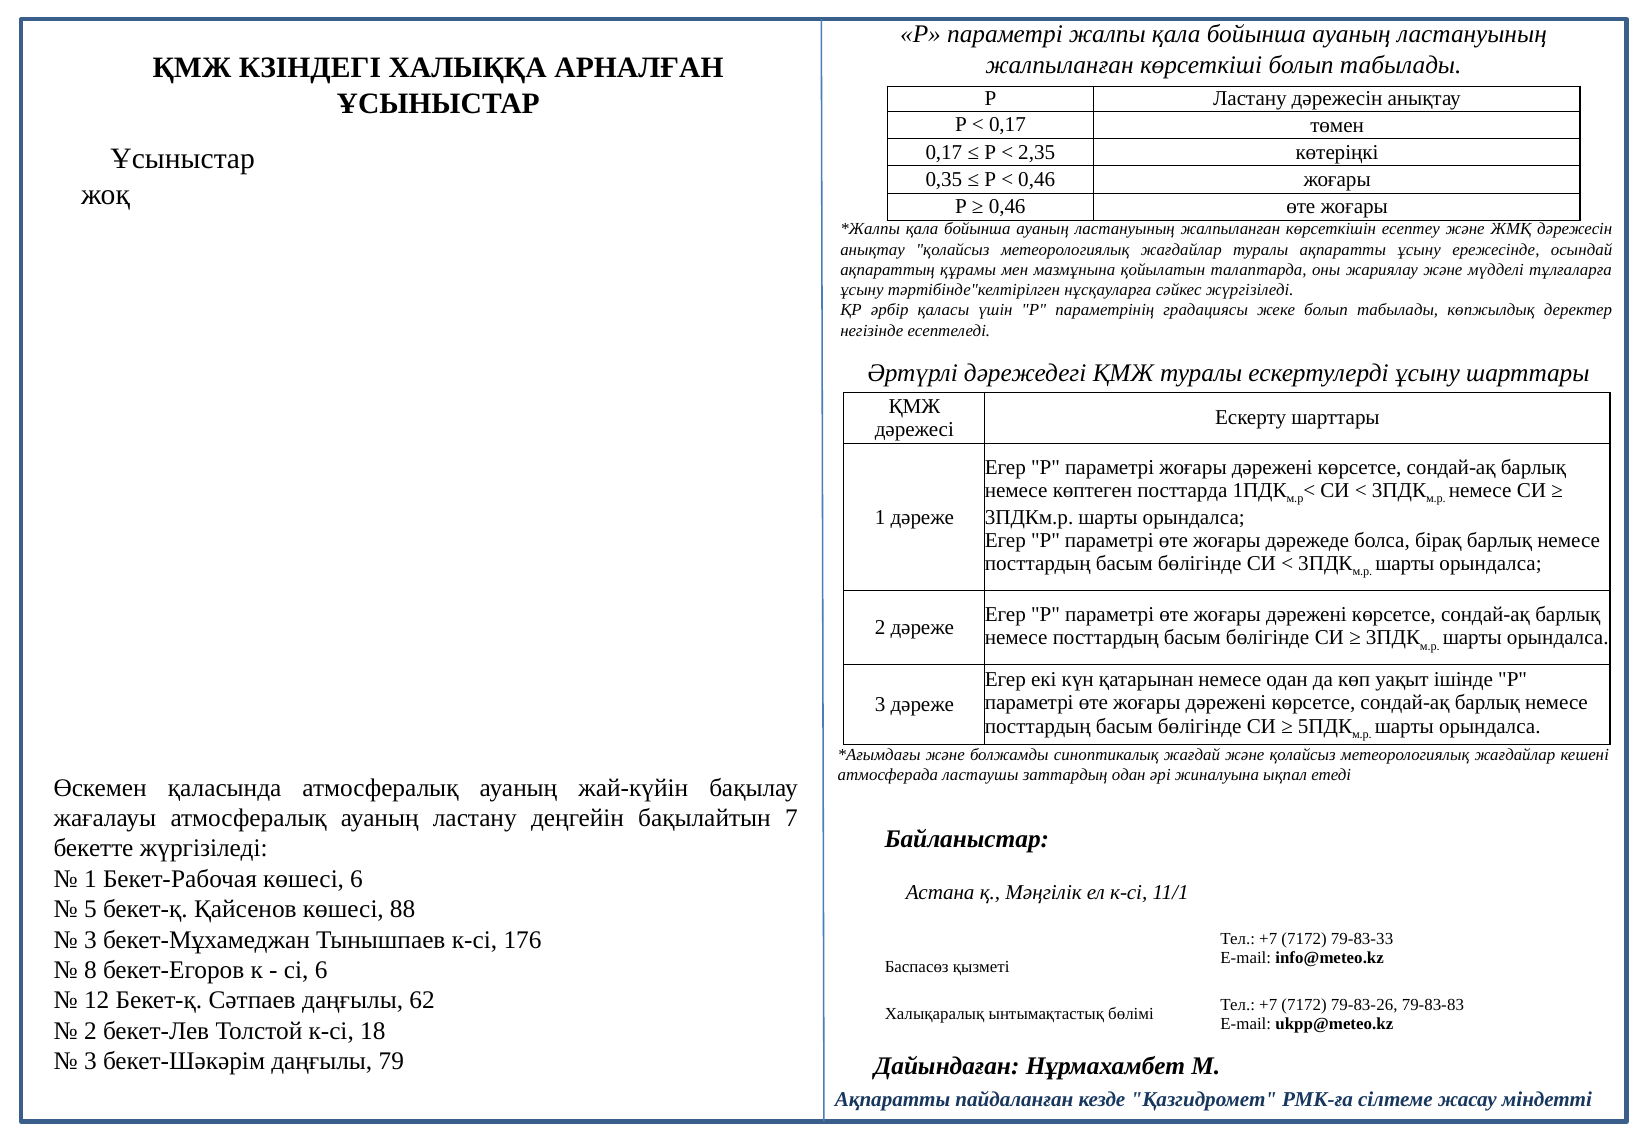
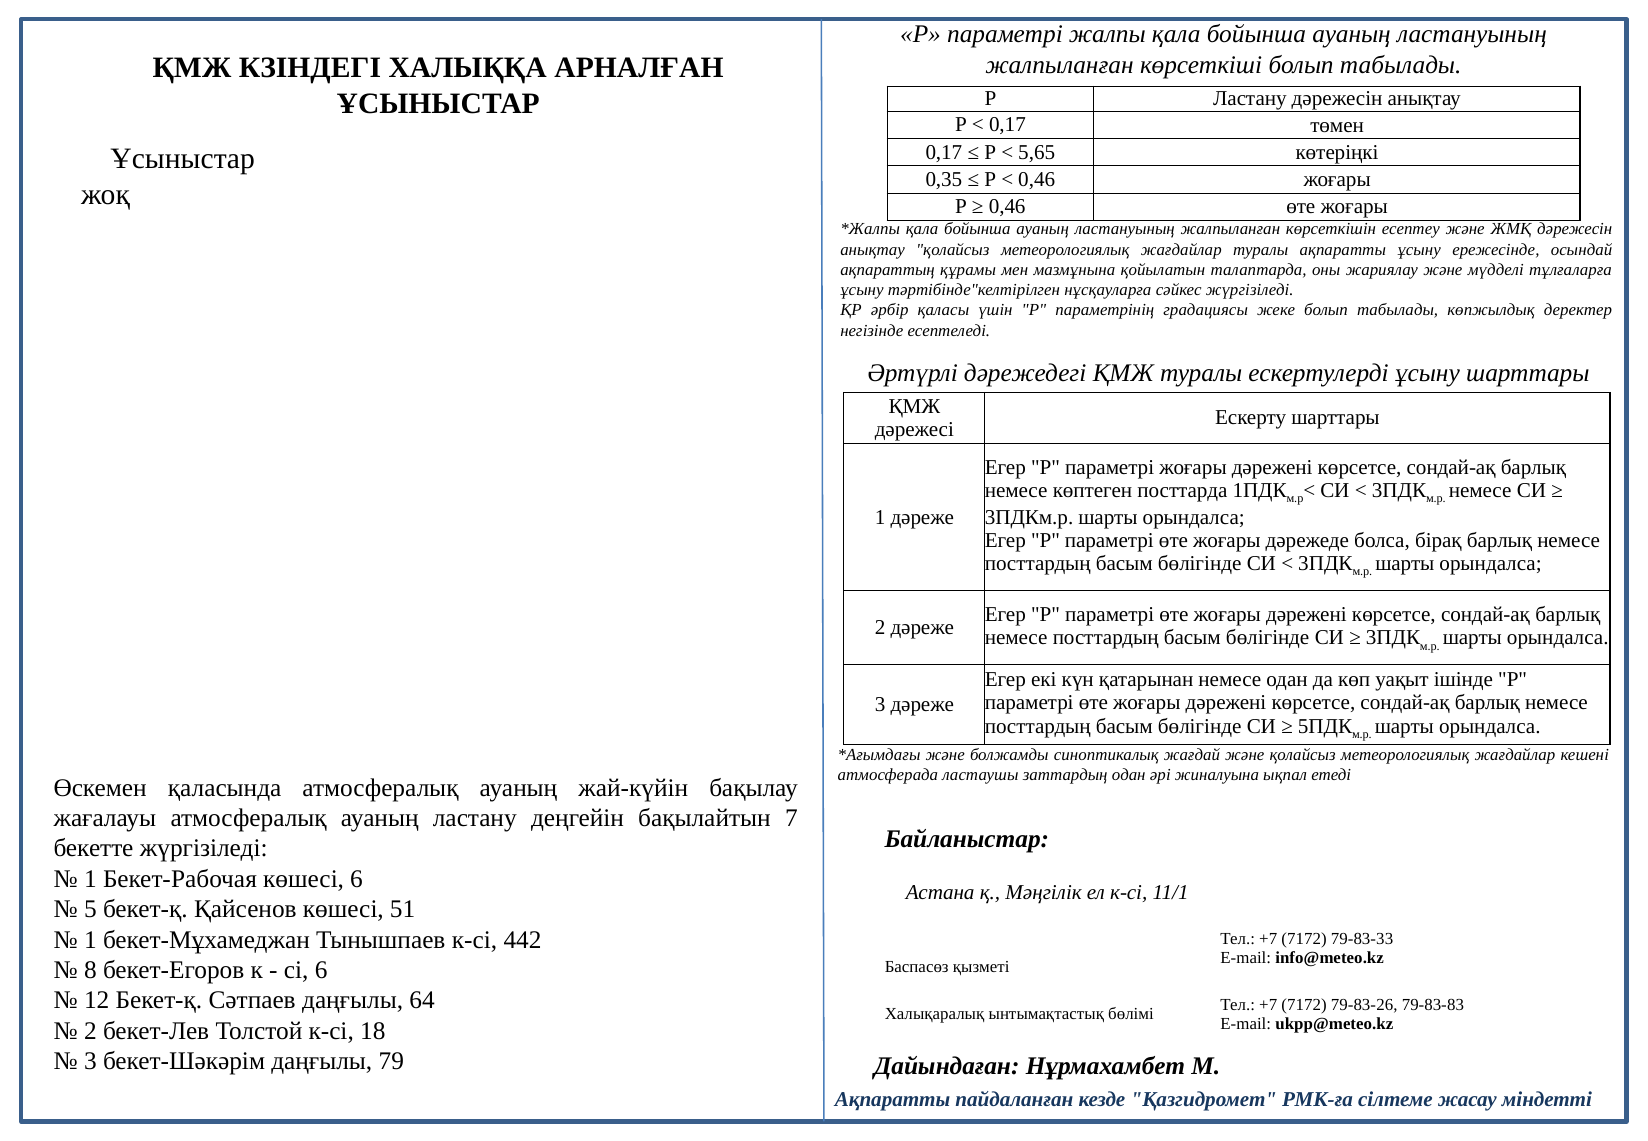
2,35: 2,35 -> 5,65 (1037, 152)
88: 88 -> 51 (403, 909)
3: 3 -> 1 (90, 940)
176: 176 -> 442 (523, 940)
62: 62 -> 64 (422, 1001)
